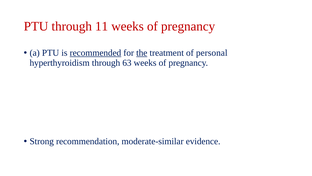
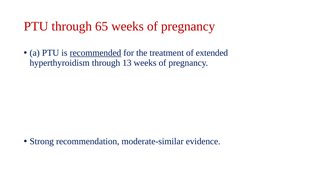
11: 11 -> 65 (102, 26)
the underline: present -> none (142, 53)
personal: personal -> extended (212, 53)
63: 63 -> 13 (127, 63)
